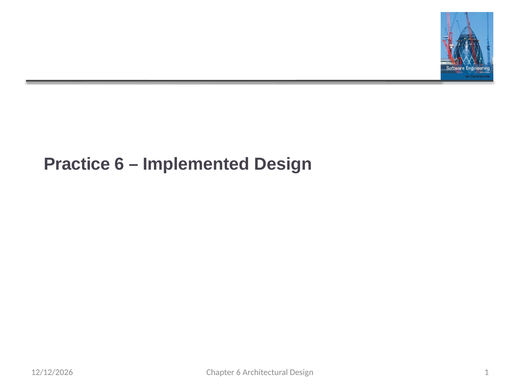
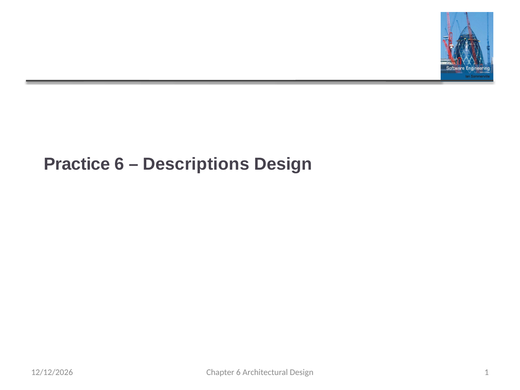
Implemented: Implemented -> Descriptions (196, 164)
